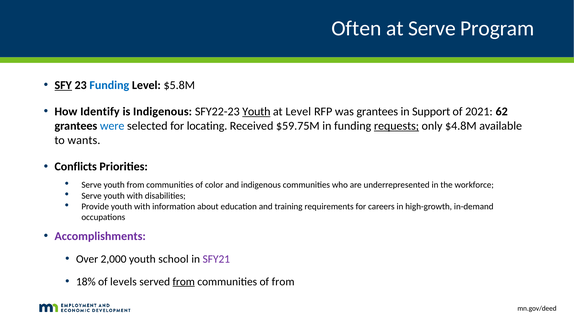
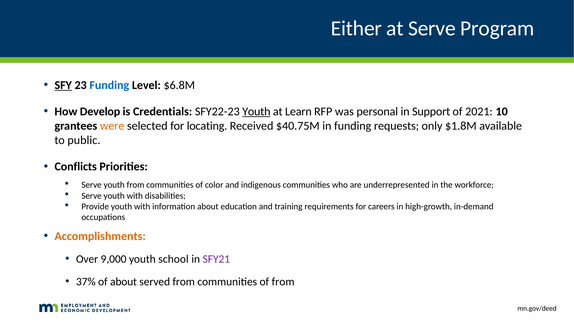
Often: Often -> Either (357, 28)
$5.8M: $5.8M -> $6.8M (179, 85)
Identify: Identify -> Develop (100, 112)
is Indigenous: Indigenous -> Credentials (163, 112)
at Level: Level -> Learn (298, 112)
was grantees: grantees -> personal (377, 112)
62: 62 -> 10 (502, 112)
were colour: blue -> orange (112, 126)
$59.75M: $59.75M -> $40.75M (298, 126)
requests underline: present -> none (396, 126)
$4.8M: $4.8M -> $1.8M (461, 126)
wants: wants -> public (84, 140)
Accomplishments colour: purple -> orange (100, 236)
2,000: 2,000 -> 9,000 (114, 259)
18%: 18% -> 37% (86, 281)
of levels: levels -> about (124, 281)
from underline: present -> none (184, 281)
